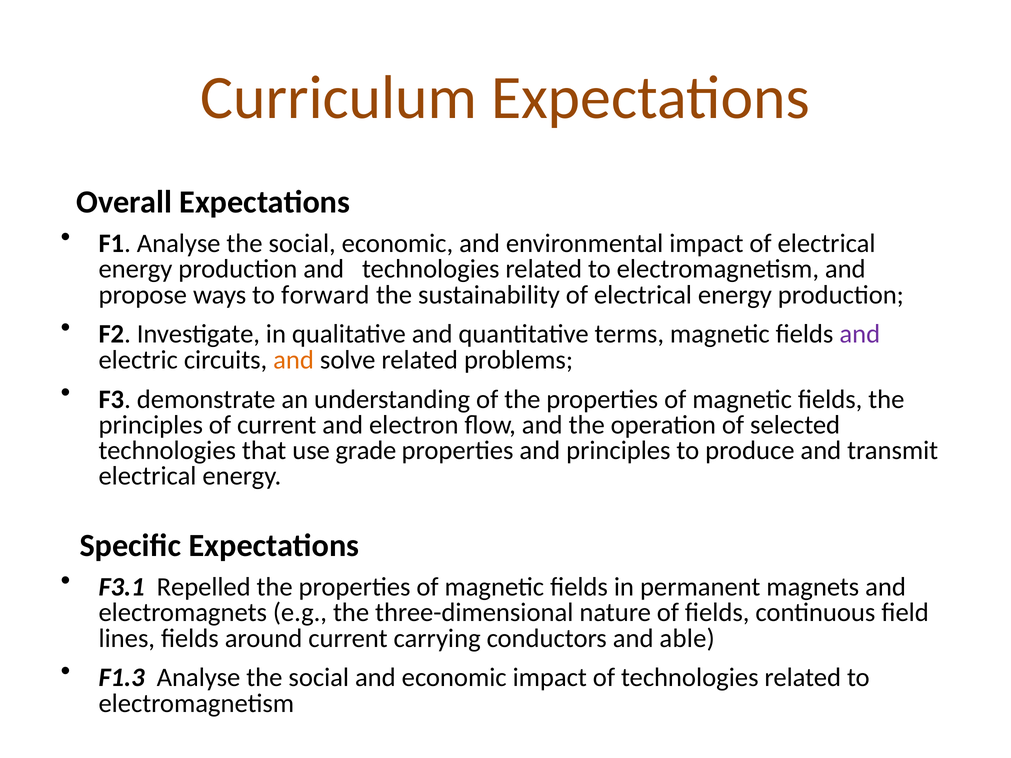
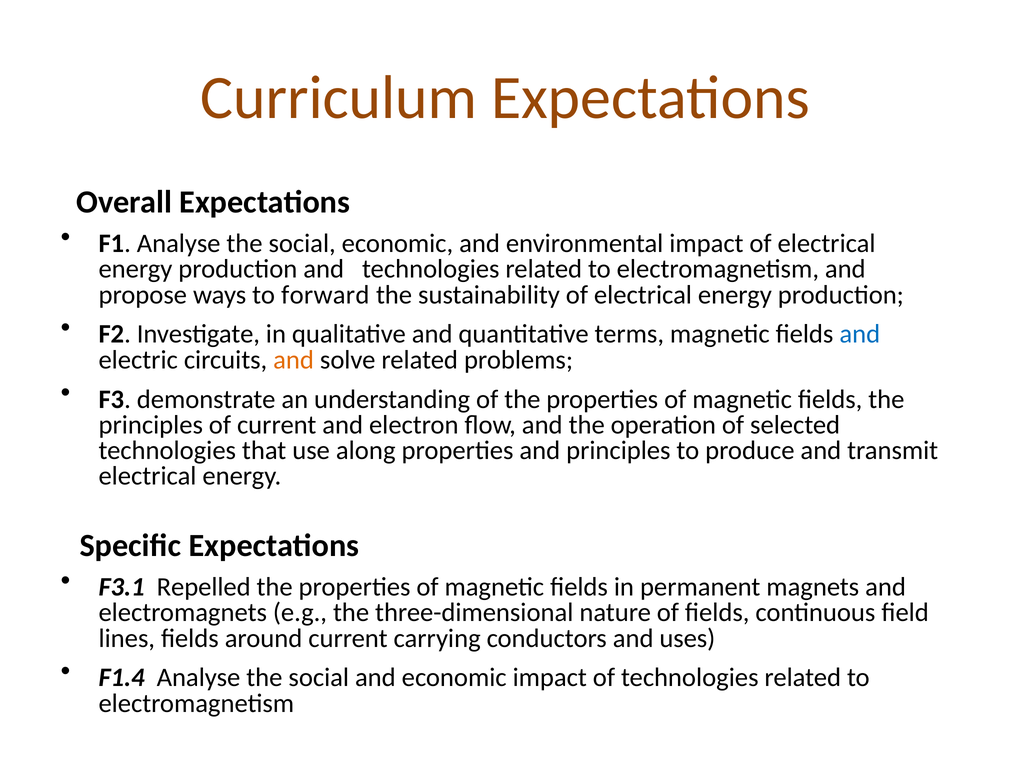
and colour: purple -> blue (860, 334)
grade: grade -> along (366, 451)
able: able -> uses (687, 638)
F1.3: F1.3 -> F1.4 (122, 678)
